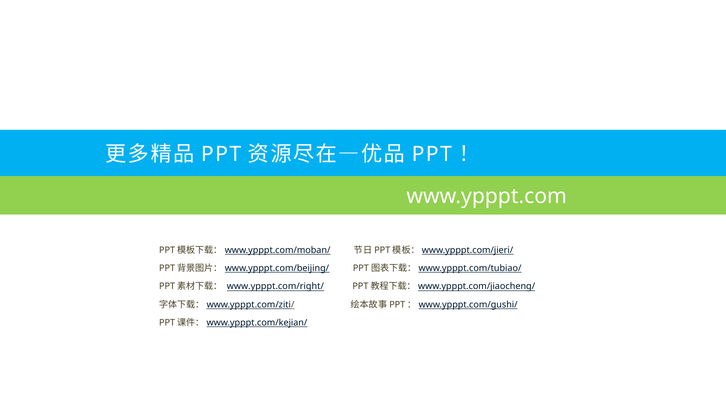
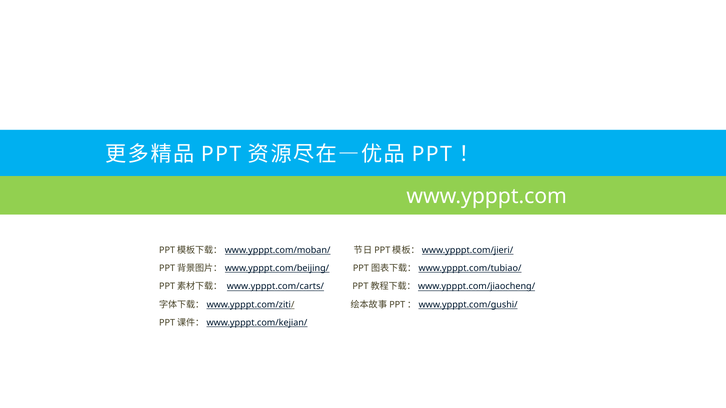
www.ypppt.com/right/: www.ypppt.com/right/ -> www.ypppt.com/carts/ (275, 287)
